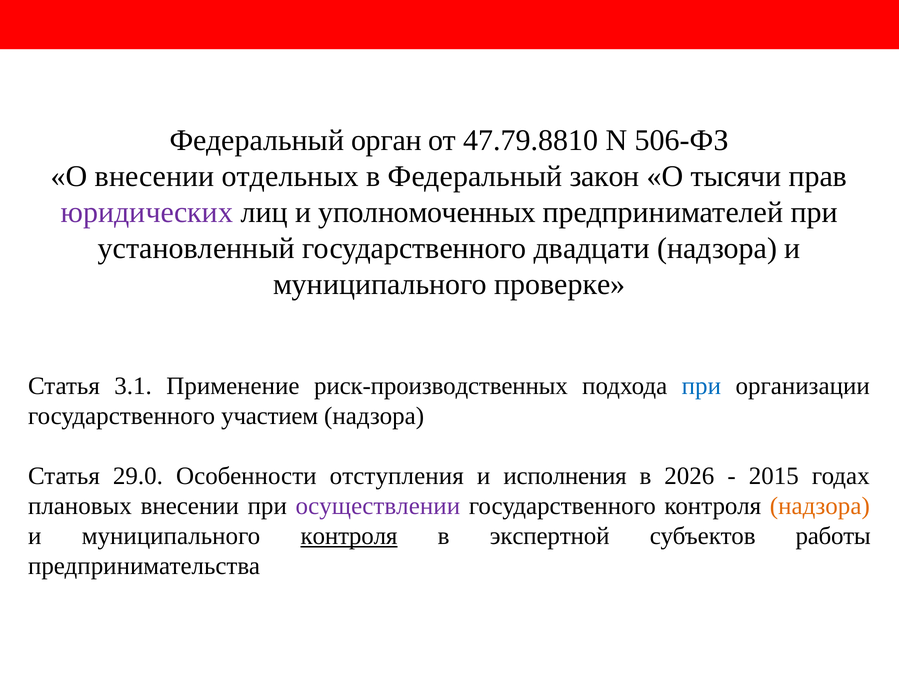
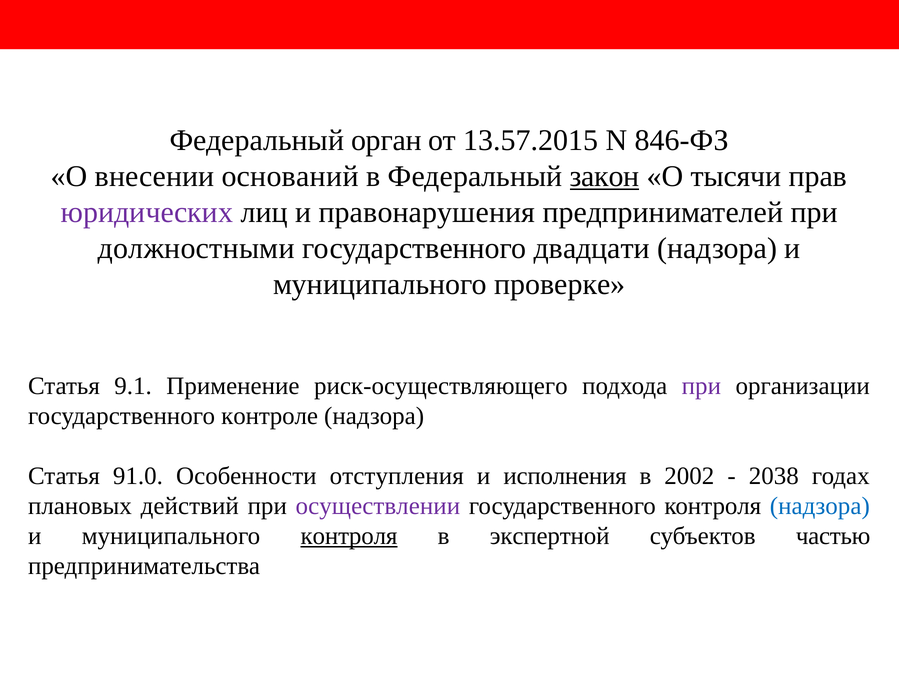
47.79.8810: 47.79.8810 -> 13.57.2015 (531, 140)
506-ФЗ: 506-ФЗ -> 846-ФЗ (682, 140)
отдельных: отдельных -> оснований (290, 176)
закон underline: none -> present (605, 176)
уполномоченных: уполномоченных -> правонарушения (427, 212)
установленный: установленный -> должностными (196, 248)
3.1: 3.1 -> 9.1 (133, 386)
риск-производственных: риск-производственных -> риск-осуществляющего (441, 386)
при colour: blue -> purple (701, 386)
участием: участием -> контроле (270, 415)
29.0: 29.0 -> 91.0 (138, 475)
2026: 2026 -> 2002 (689, 475)
2015: 2015 -> 2038 (774, 475)
плановых внесении: внесении -> действий (190, 505)
надзора colour: orange -> blue (820, 505)
работы: работы -> частью (833, 535)
